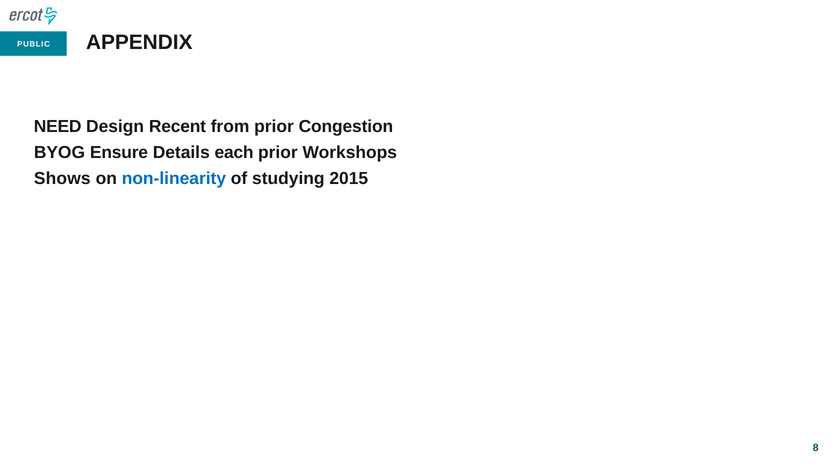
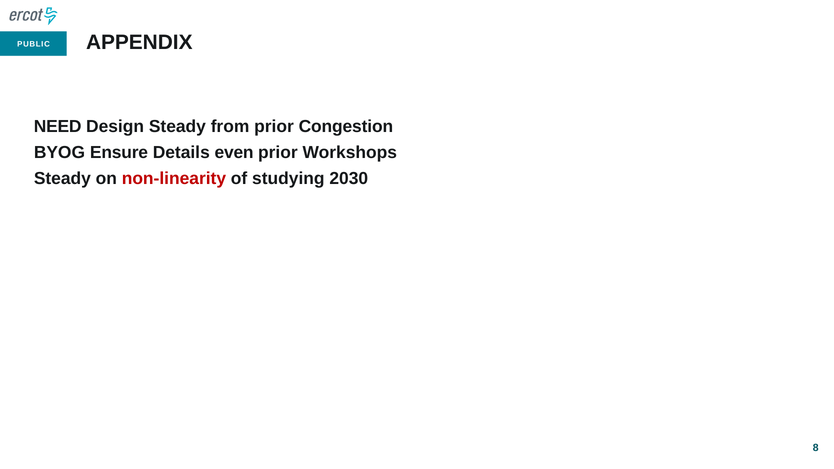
Design Recent: Recent -> Steady (177, 126)
each: each -> even (234, 152)
Shows: Shows -> Steady (62, 178)
non-linearity colour: blue -> red (174, 178)
2015: 2015 -> 2030 (349, 178)
